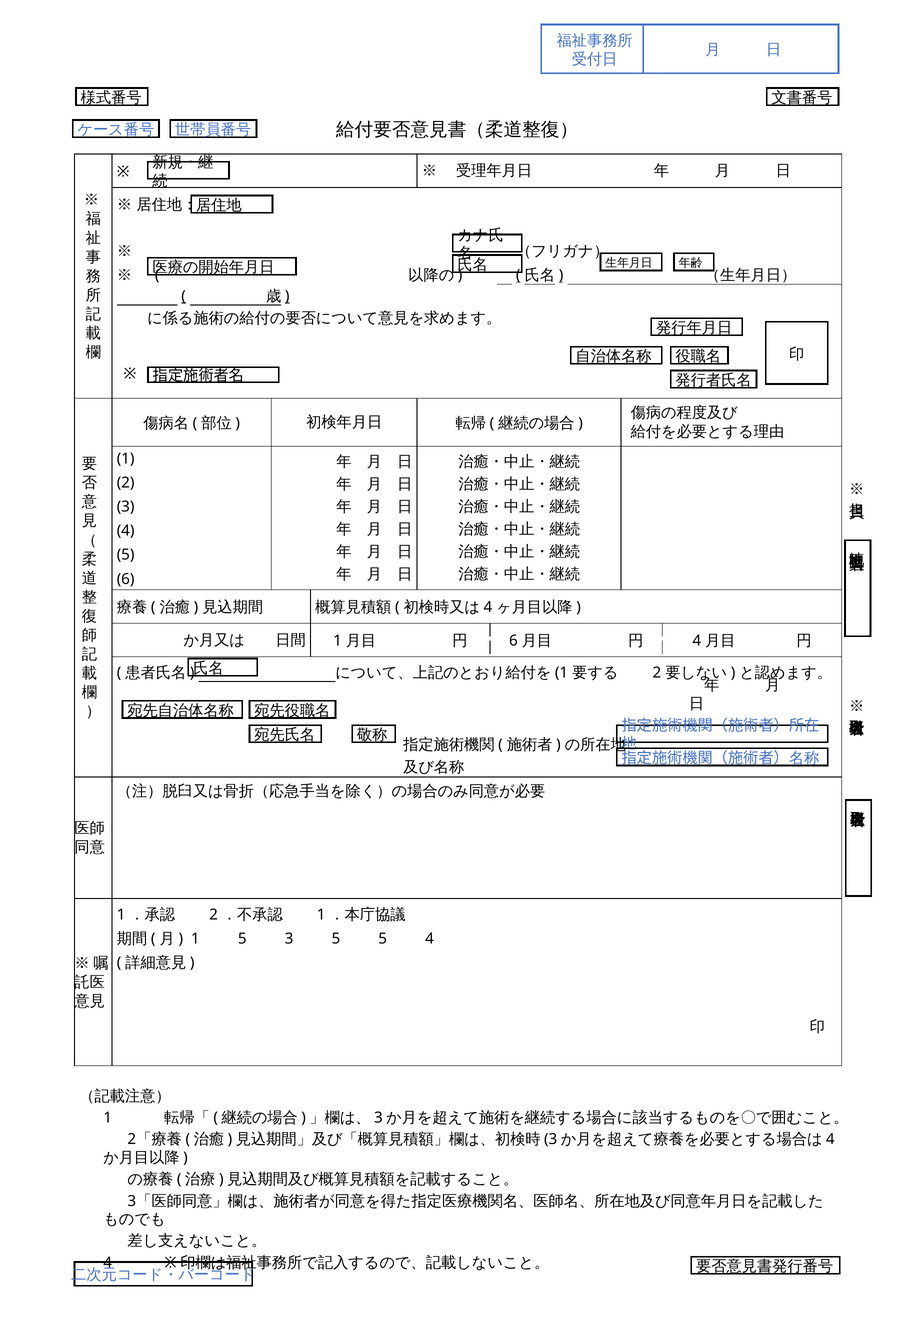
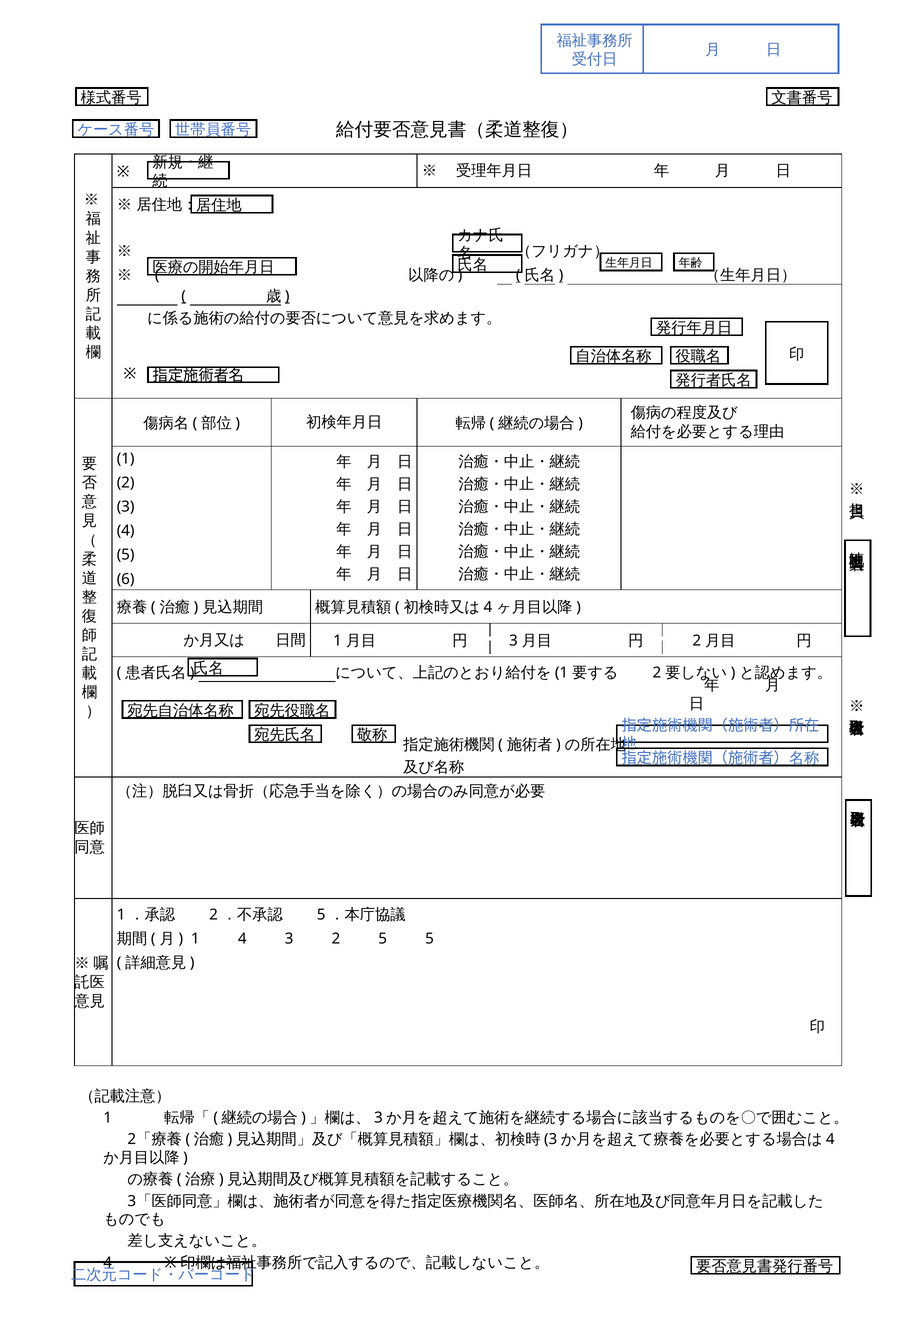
6: 6 -> 3 (513, 641)
4: 4 -> 2 (697, 641)
1: 1 -> 5 (321, 915)
1 5: 5 -> 4 (242, 939)
3 5: 5 -> 2 (336, 939)
5 4: 4 -> 5 (430, 939)
